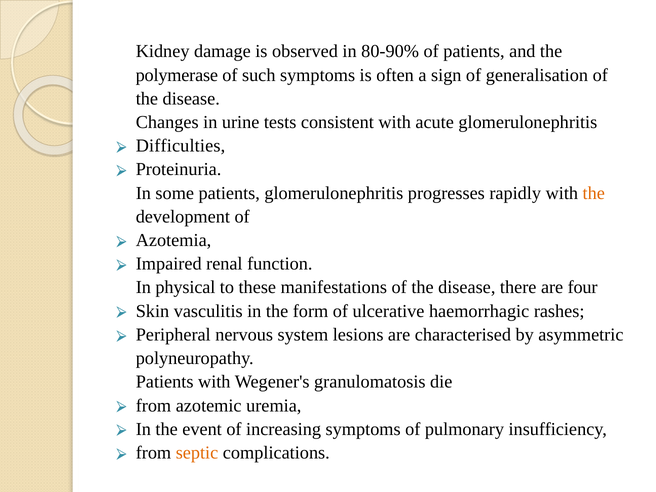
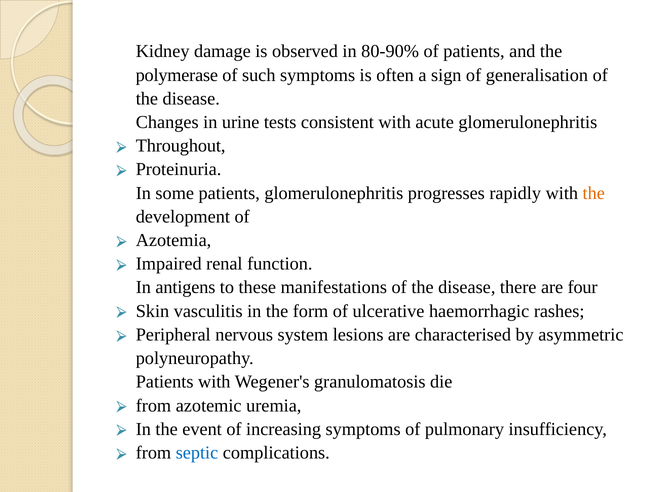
Difficulties: Difficulties -> Throughout (181, 146)
physical: physical -> antigens (185, 287)
septic colour: orange -> blue (197, 453)
